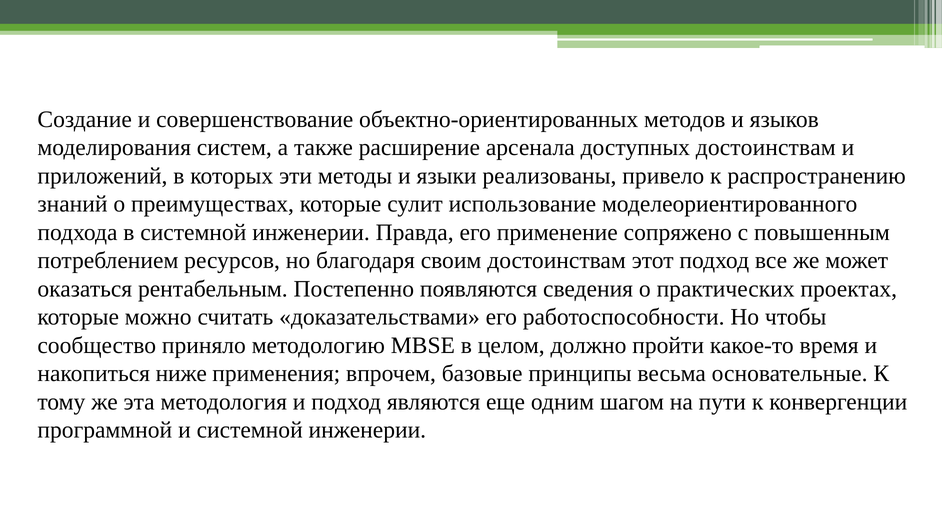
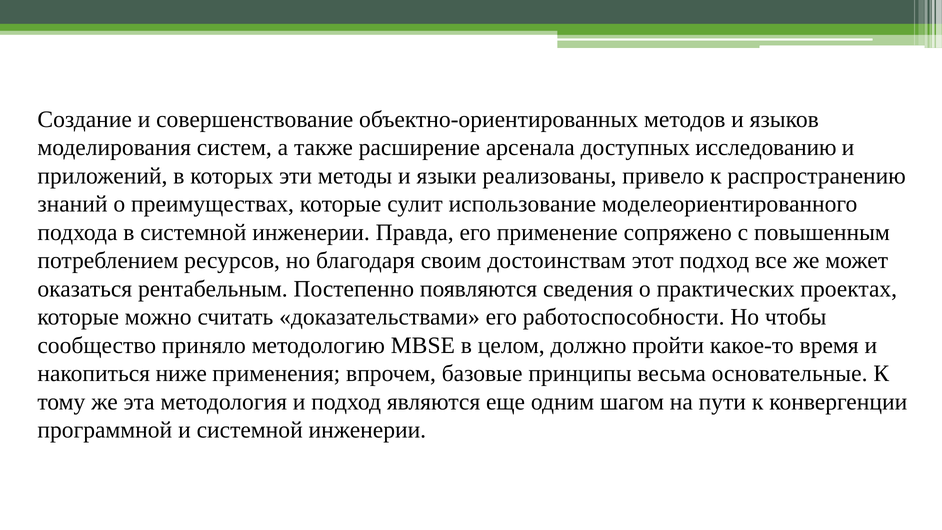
доступных достоинствам: достоинствам -> исследованию (766, 147)
